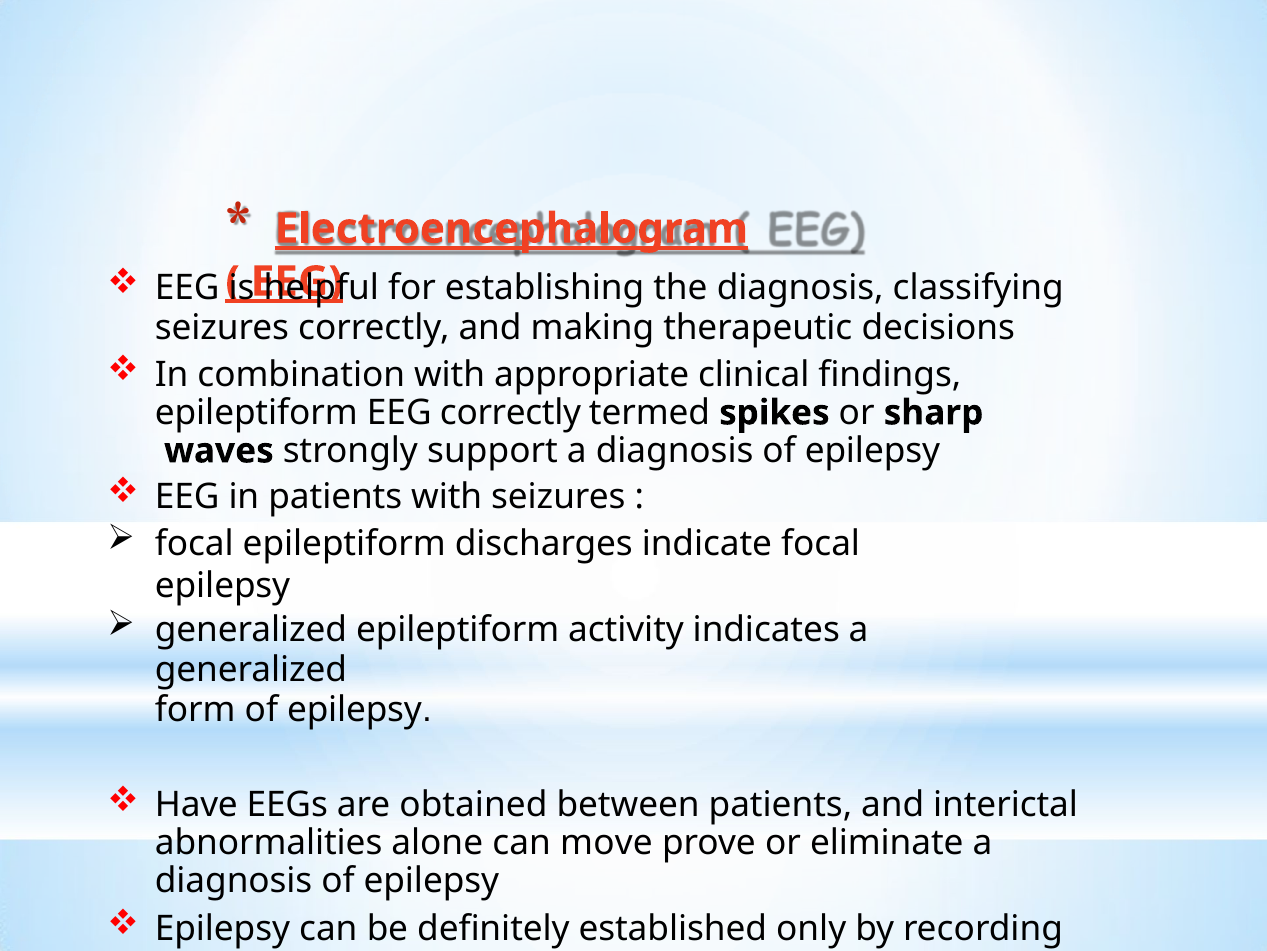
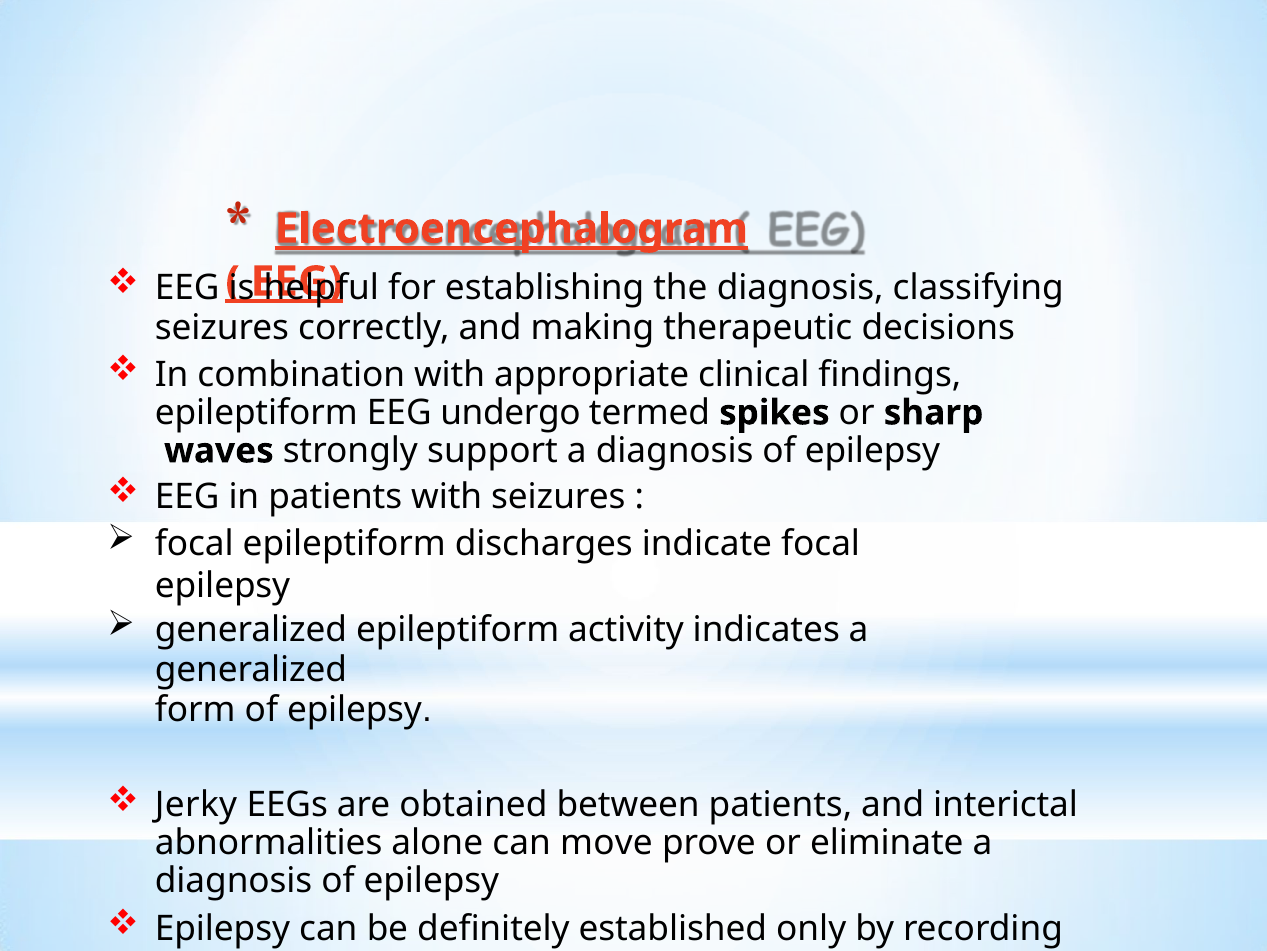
EEG correctly: correctly -> undergo (511, 412)
Have: Have -> Jerky (196, 804)
